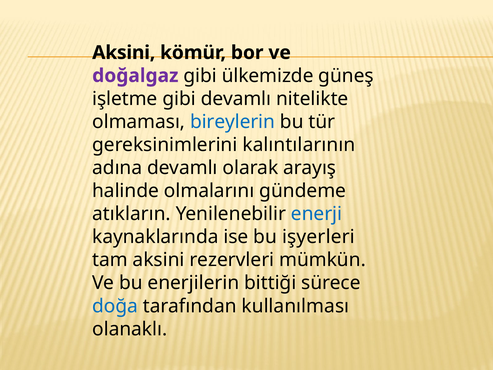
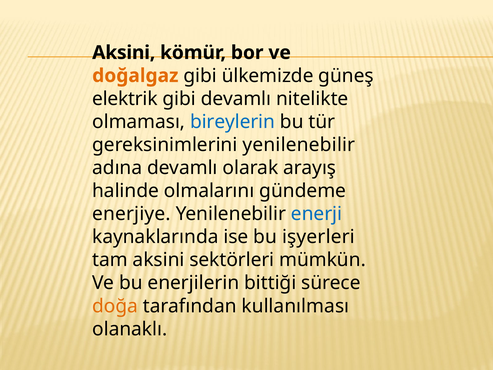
doğalgaz colour: purple -> orange (135, 76)
işletme: işletme -> elektrik (125, 99)
gereksinimlerini kalıntılarının: kalıntılarının -> yenilenebilir (299, 145)
atıkların: atıkların -> enerjiye (131, 214)
rezervleri: rezervleri -> sektörleri (232, 260)
doğa colour: blue -> orange (115, 306)
